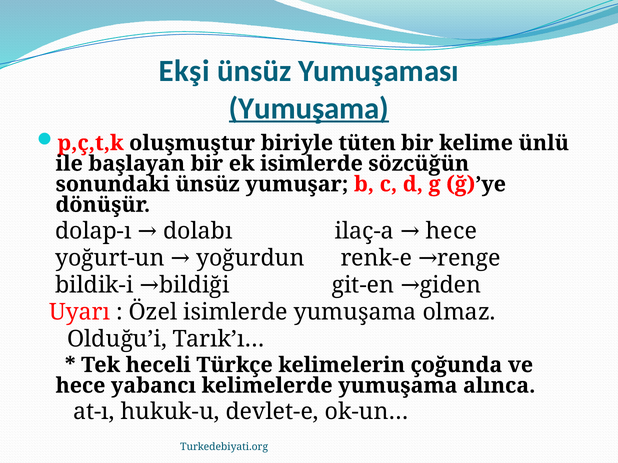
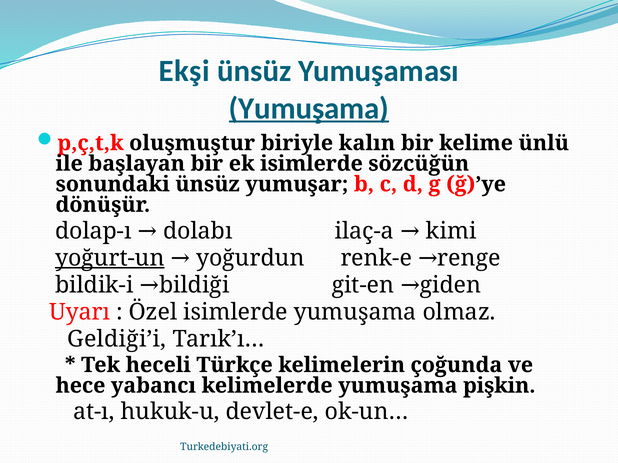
tüten: tüten -> kalın (367, 143)
ilaç-a hece: hece -> kimi (451, 231)
yoğurt-un underline: none -> present (110, 258)
Olduğu’i: Olduğu’i -> Geldiği’i (117, 339)
alınca: alınca -> pişkin (499, 386)
